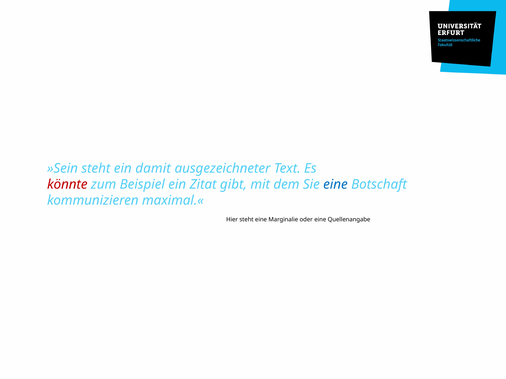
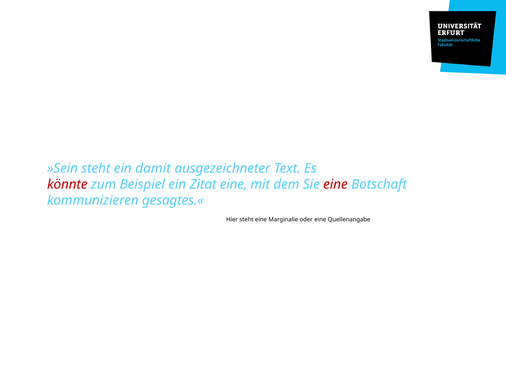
Zitat gibt: gibt -> eine (234, 185)
eine colour: blue -> red (335, 185)
maximal.«: maximal.« -> gesagtes.« (173, 201)
